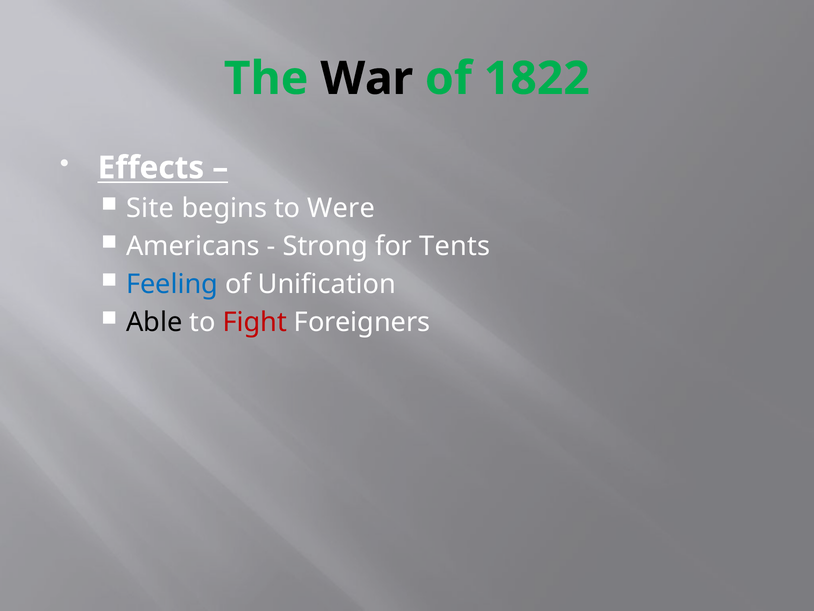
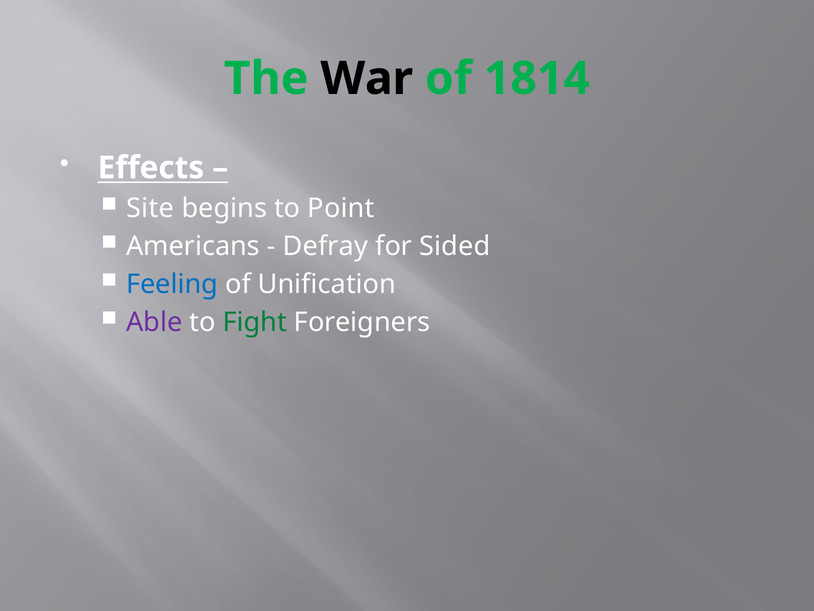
1822: 1822 -> 1814 (537, 79)
Were: Were -> Point (341, 208)
Strong: Strong -> Defray (325, 246)
Tents: Tents -> Sided (455, 246)
Able colour: black -> purple (154, 322)
Fight colour: red -> green (255, 322)
